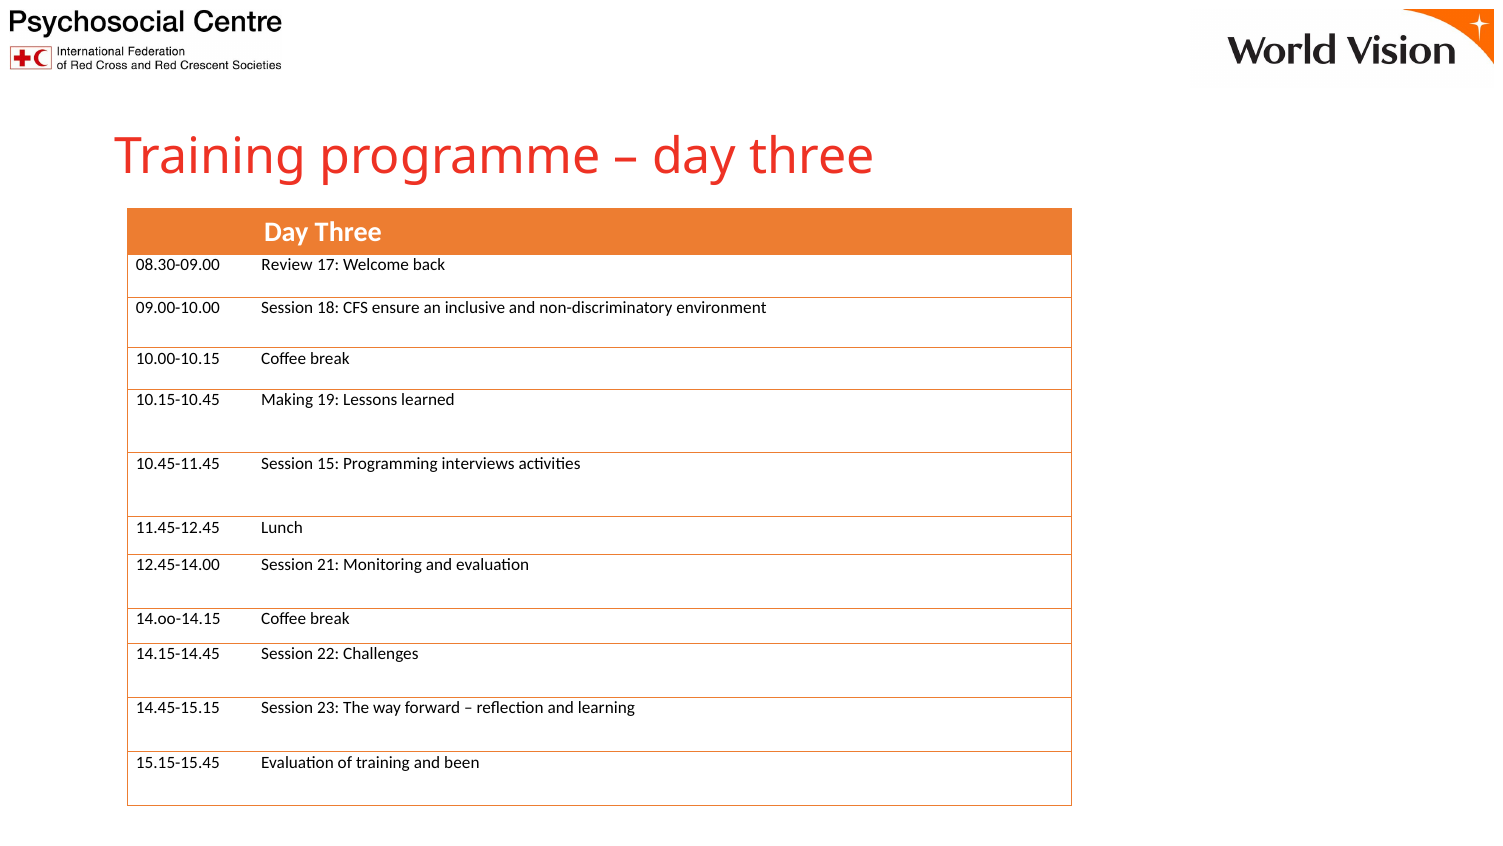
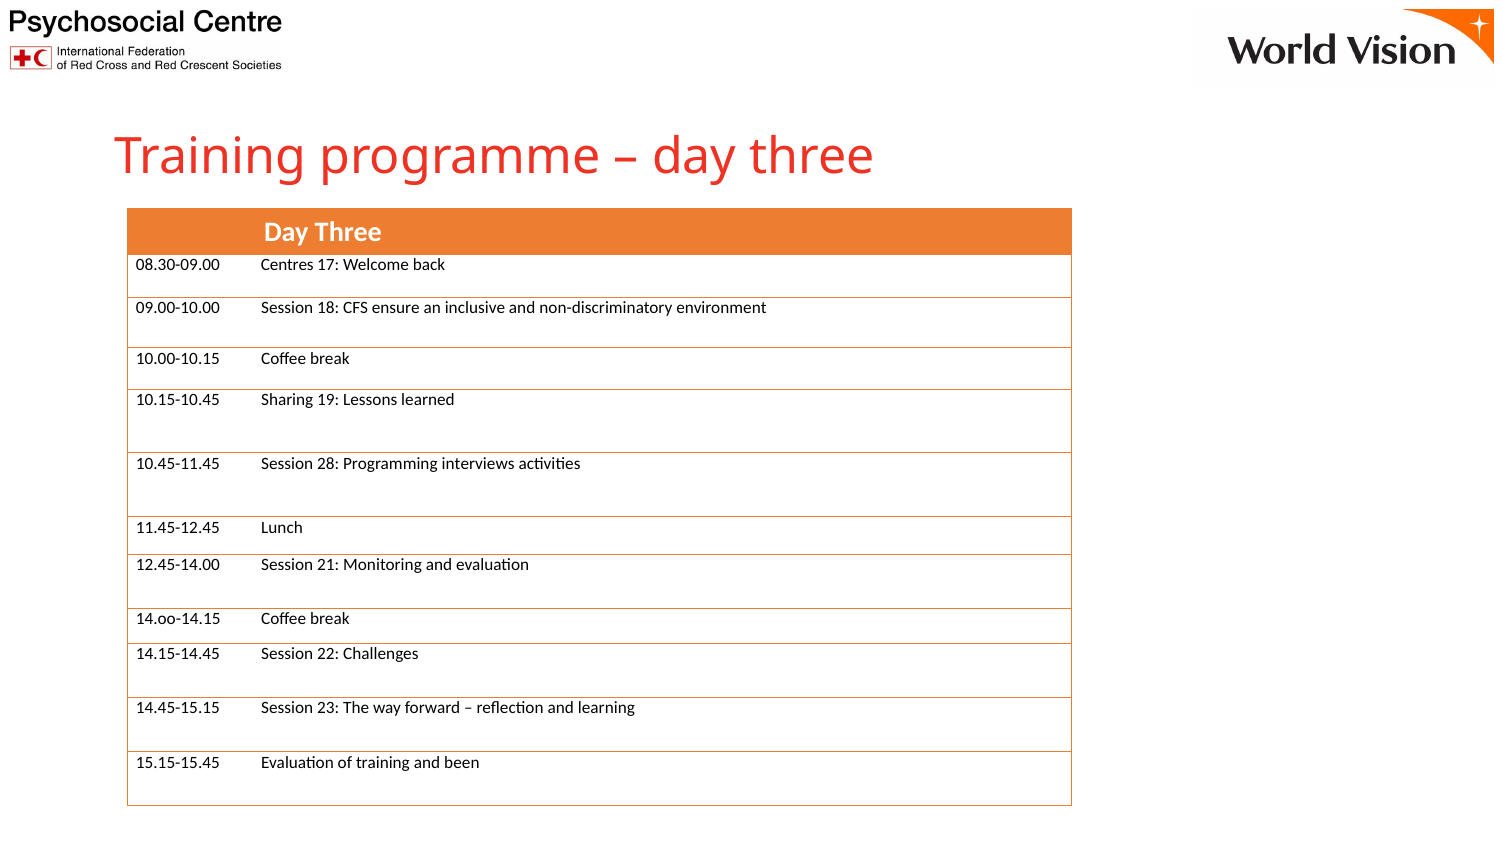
Review: Review -> Centres (287, 265)
Making: Making -> Sharing (287, 400)
15: 15 -> 28 (328, 463)
